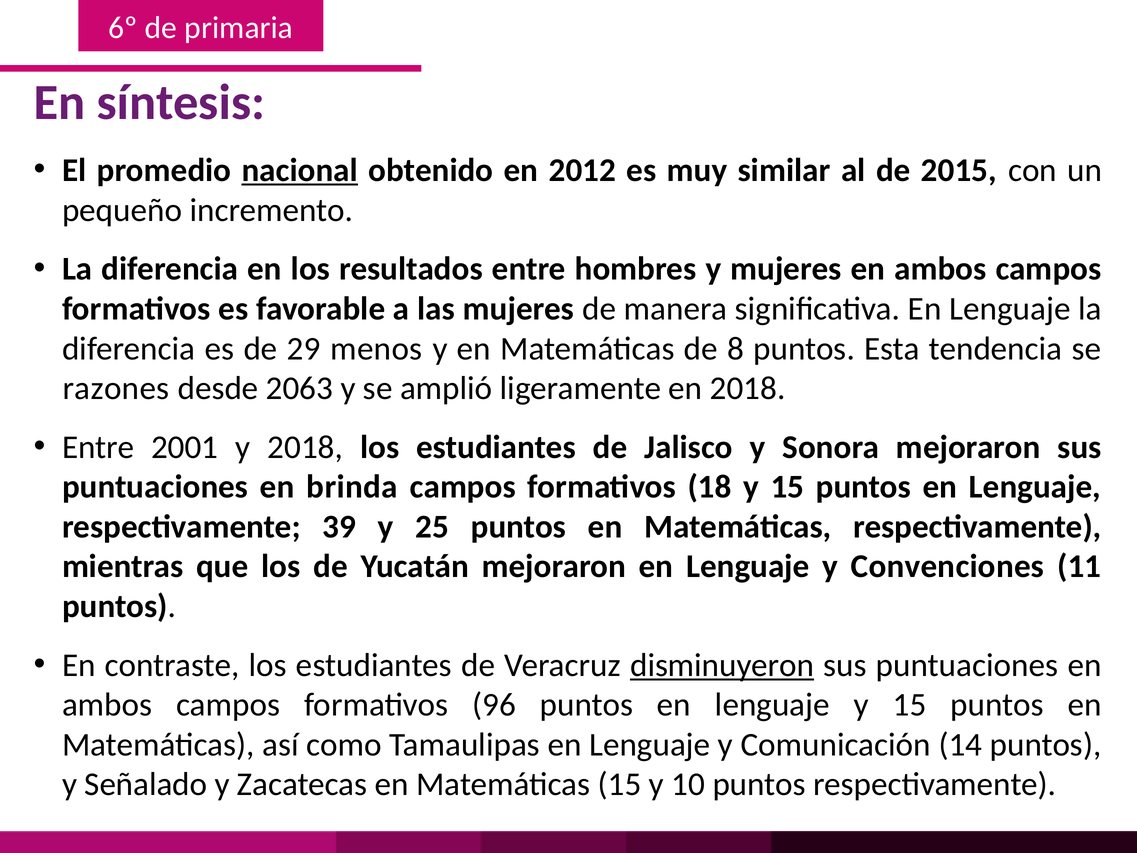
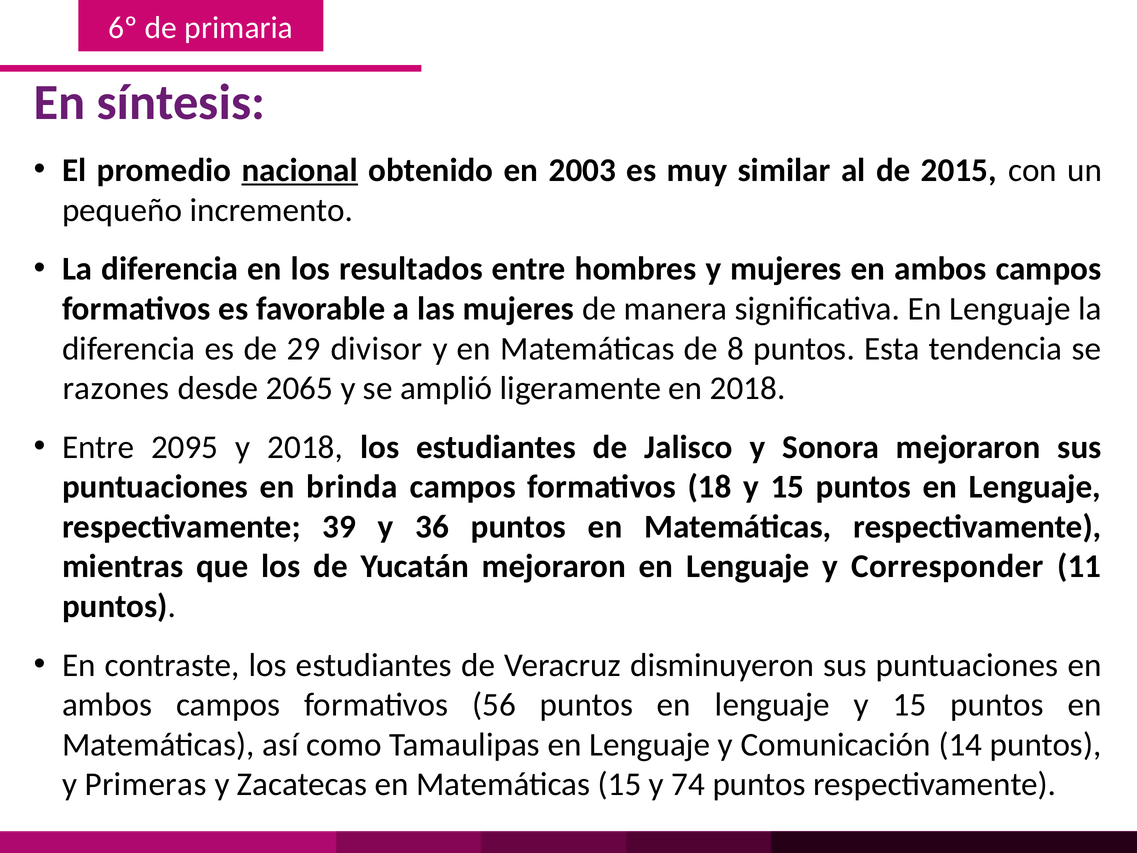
2012: 2012 -> 2003 (582, 170)
menos: menos -> divisor (376, 348)
2063: 2063 -> 2065 (299, 388)
2001: 2001 -> 2095 (185, 447)
25: 25 -> 36 (432, 527)
Convenciones: Convenciones -> Corresponder (947, 566)
disminuyeron underline: present -> none (722, 665)
96: 96 -> 56 (494, 705)
Señalado: Señalado -> Primeras (146, 784)
10: 10 -> 74 (688, 784)
